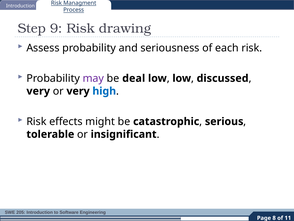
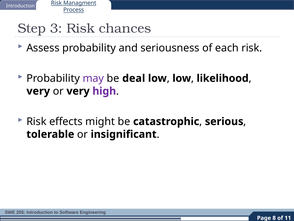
9: 9 -> 3 (56, 28)
drawing: drawing -> chances (125, 28)
discussed: discussed -> likelihood (223, 78)
high colour: blue -> purple (104, 91)
